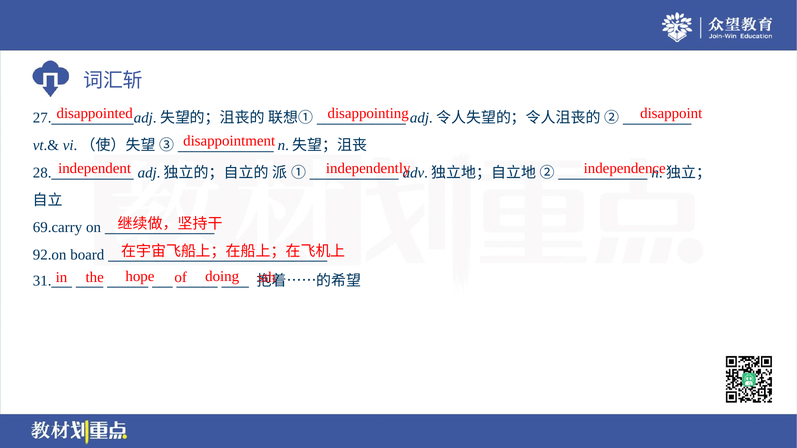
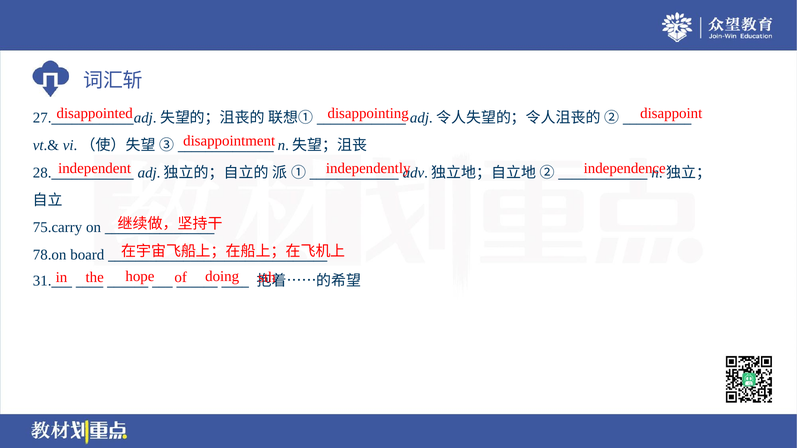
69.carry: 69.carry -> 75.carry (57, 228)
92.on: 92.on -> 78.on (50, 255)
